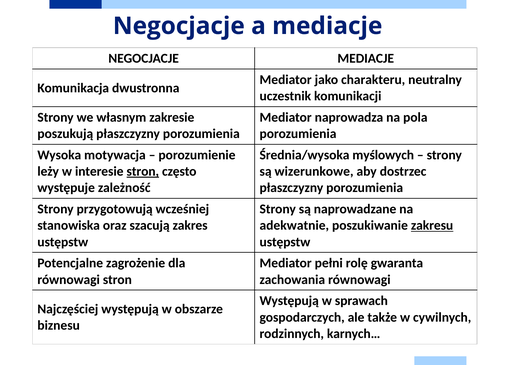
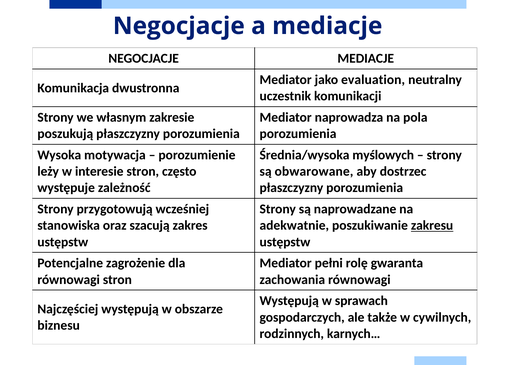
charakteru: charakteru -> evaluation (373, 80)
stron underline: present -> none (143, 171)
wizerunkowe: wizerunkowe -> obwarowane (314, 171)
